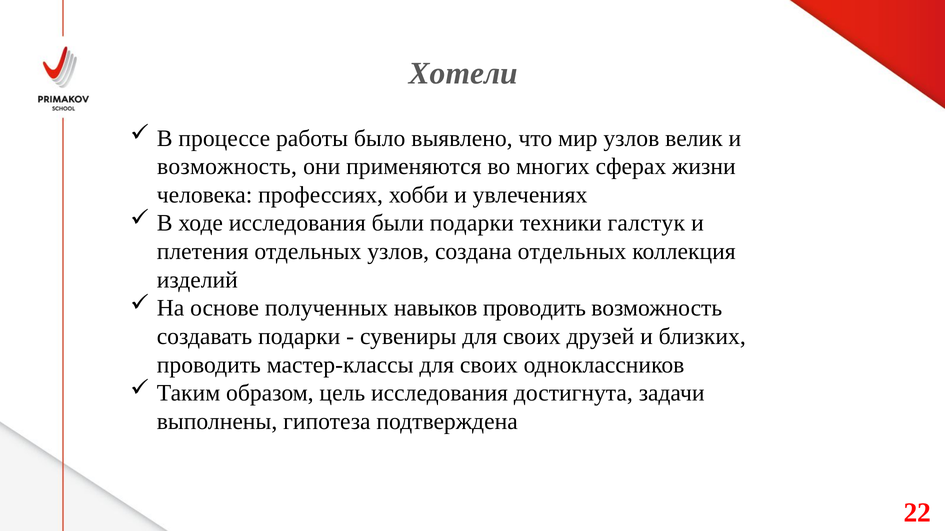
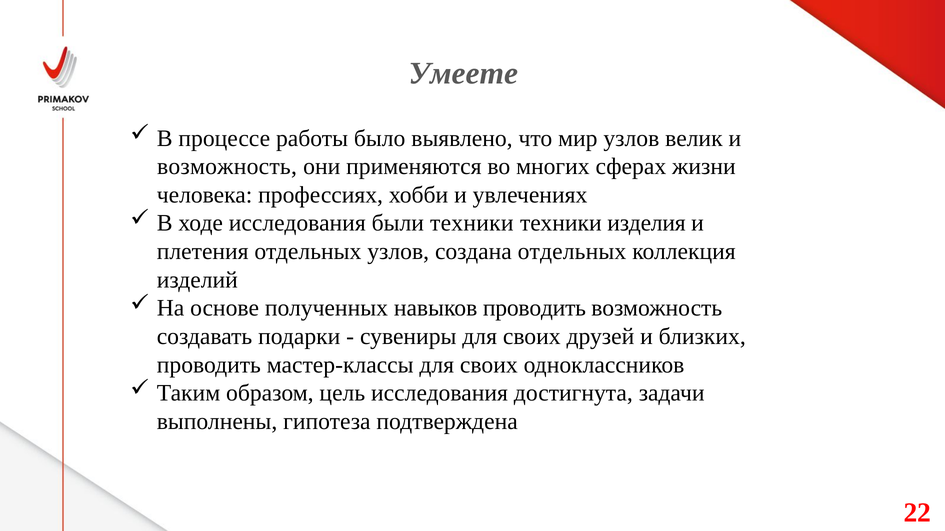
Хотели: Хотели -> Умеете (463, 73)
были подарки: подарки -> техники (472, 223)
галстук: галстук -> изделия (647, 223)
